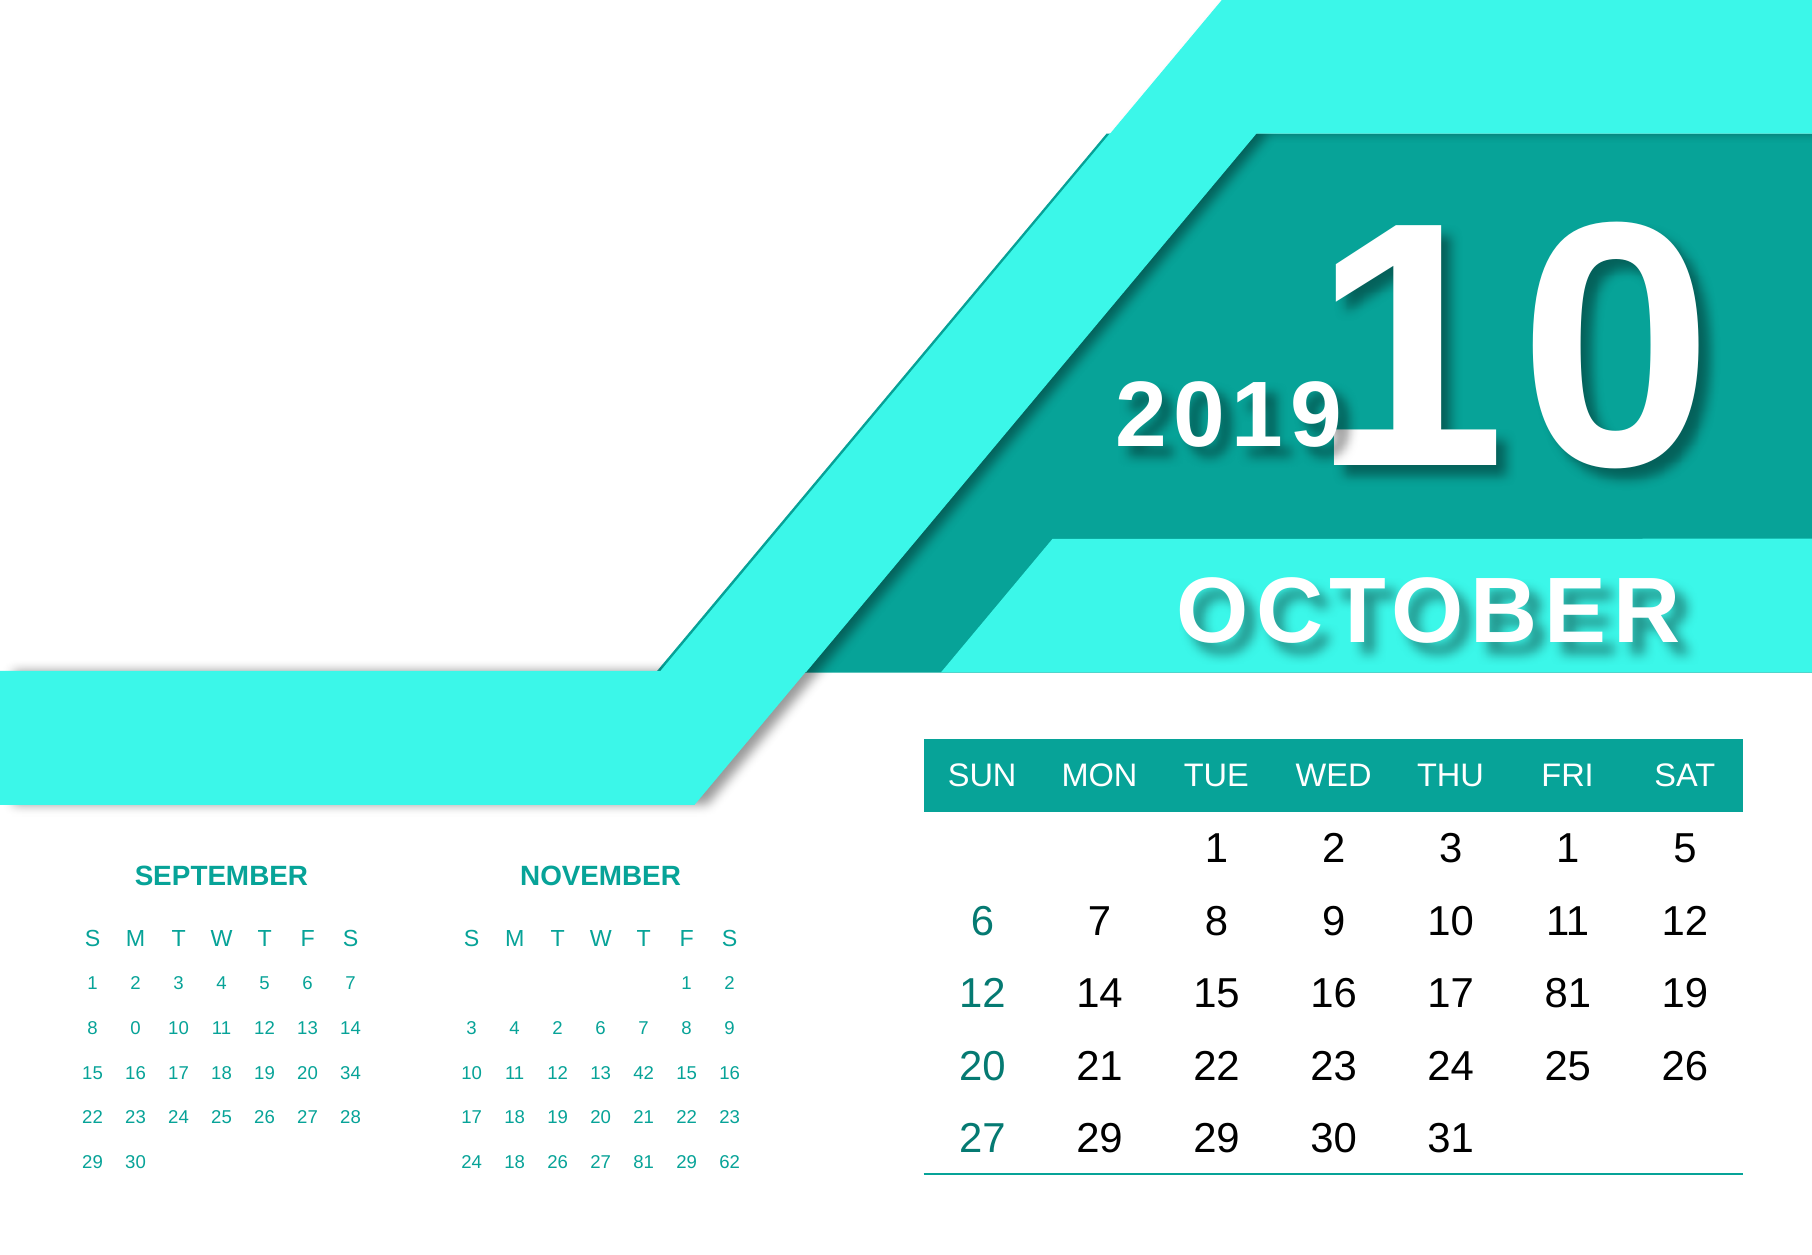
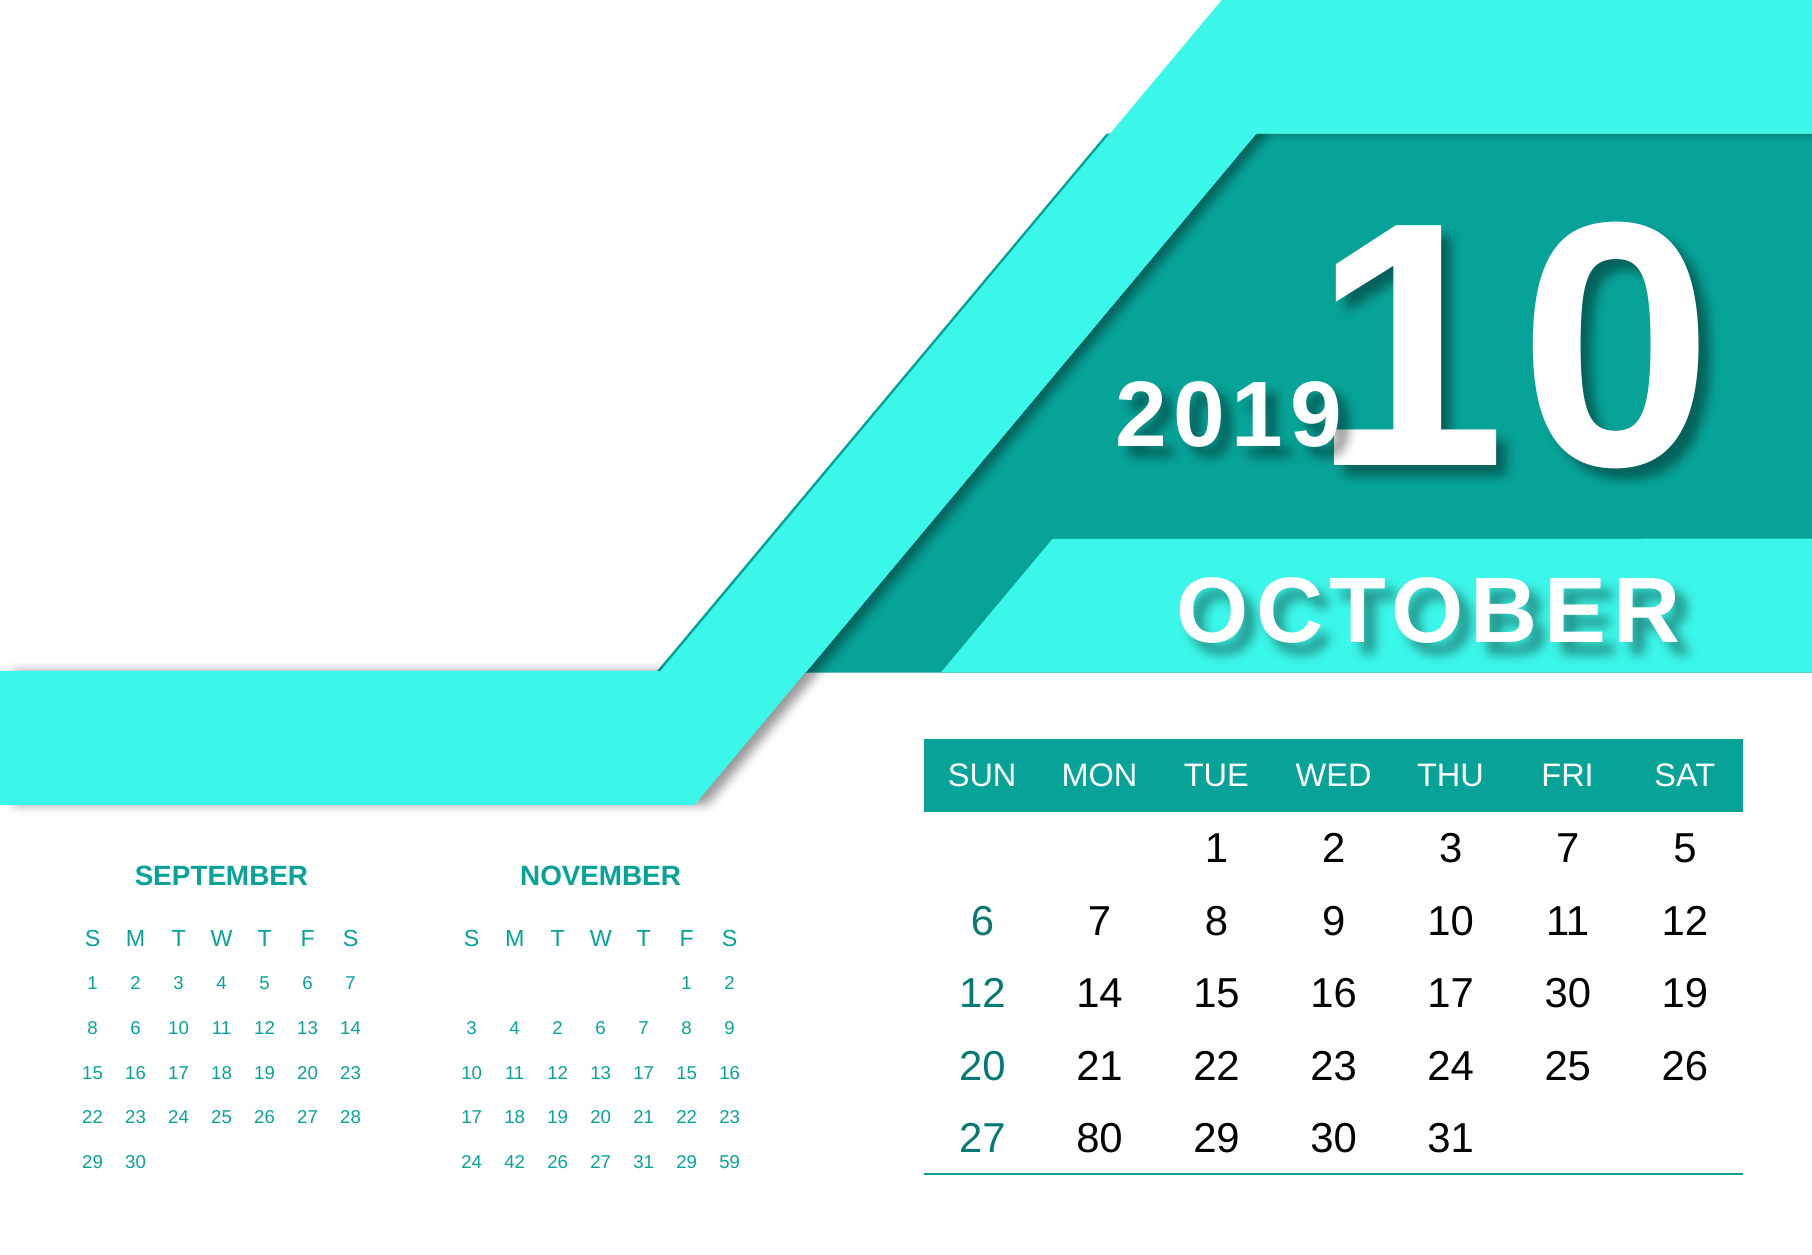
3 1: 1 -> 7 (1568, 849)
17 81: 81 -> 30 (1568, 993)
8 0: 0 -> 6 (136, 1028)
20 34: 34 -> 23 (351, 1072)
13 42: 42 -> 17 (644, 1072)
27 29: 29 -> 80 (1099, 1138)
24 18: 18 -> 42 (515, 1162)
27 81: 81 -> 31 (644, 1162)
62: 62 -> 59 (730, 1162)
